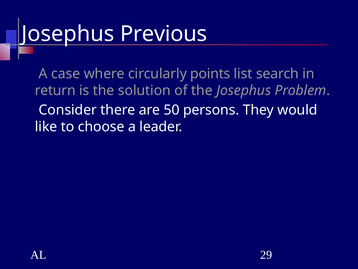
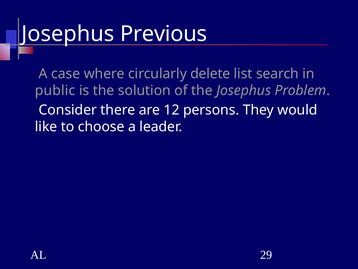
points: points -> delete (210, 74)
return: return -> public (55, 90)
50: 50 -> 12 (171, 110)
